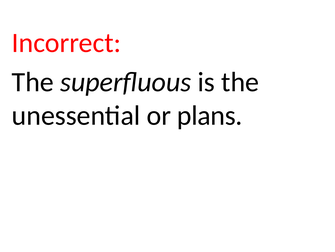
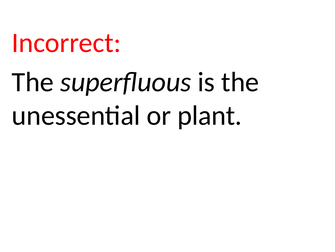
plans: plans -> plant (210, 115)
